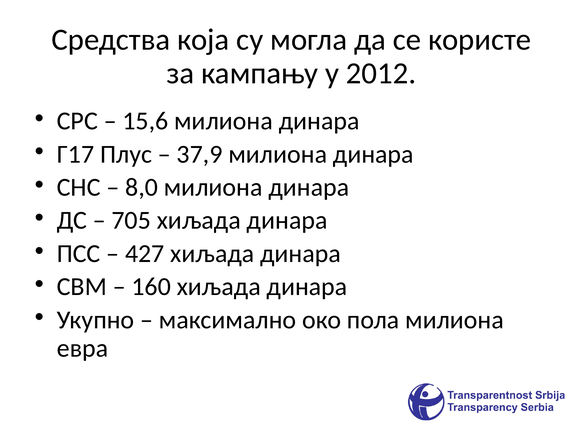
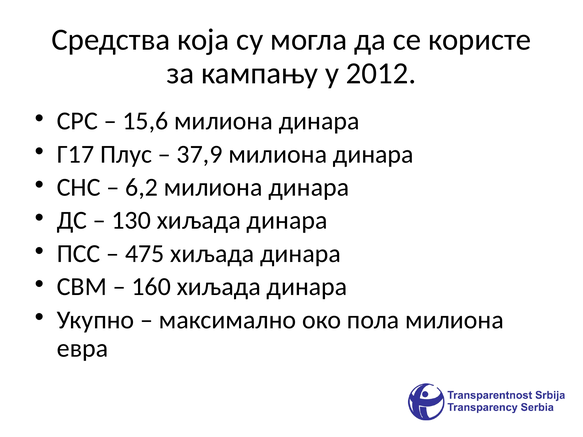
8,0: 8,0 -> 6,2 (142, 187)
705: 705 -> 130 (131, 221)
427: 427 -> 475 (145, 254)
